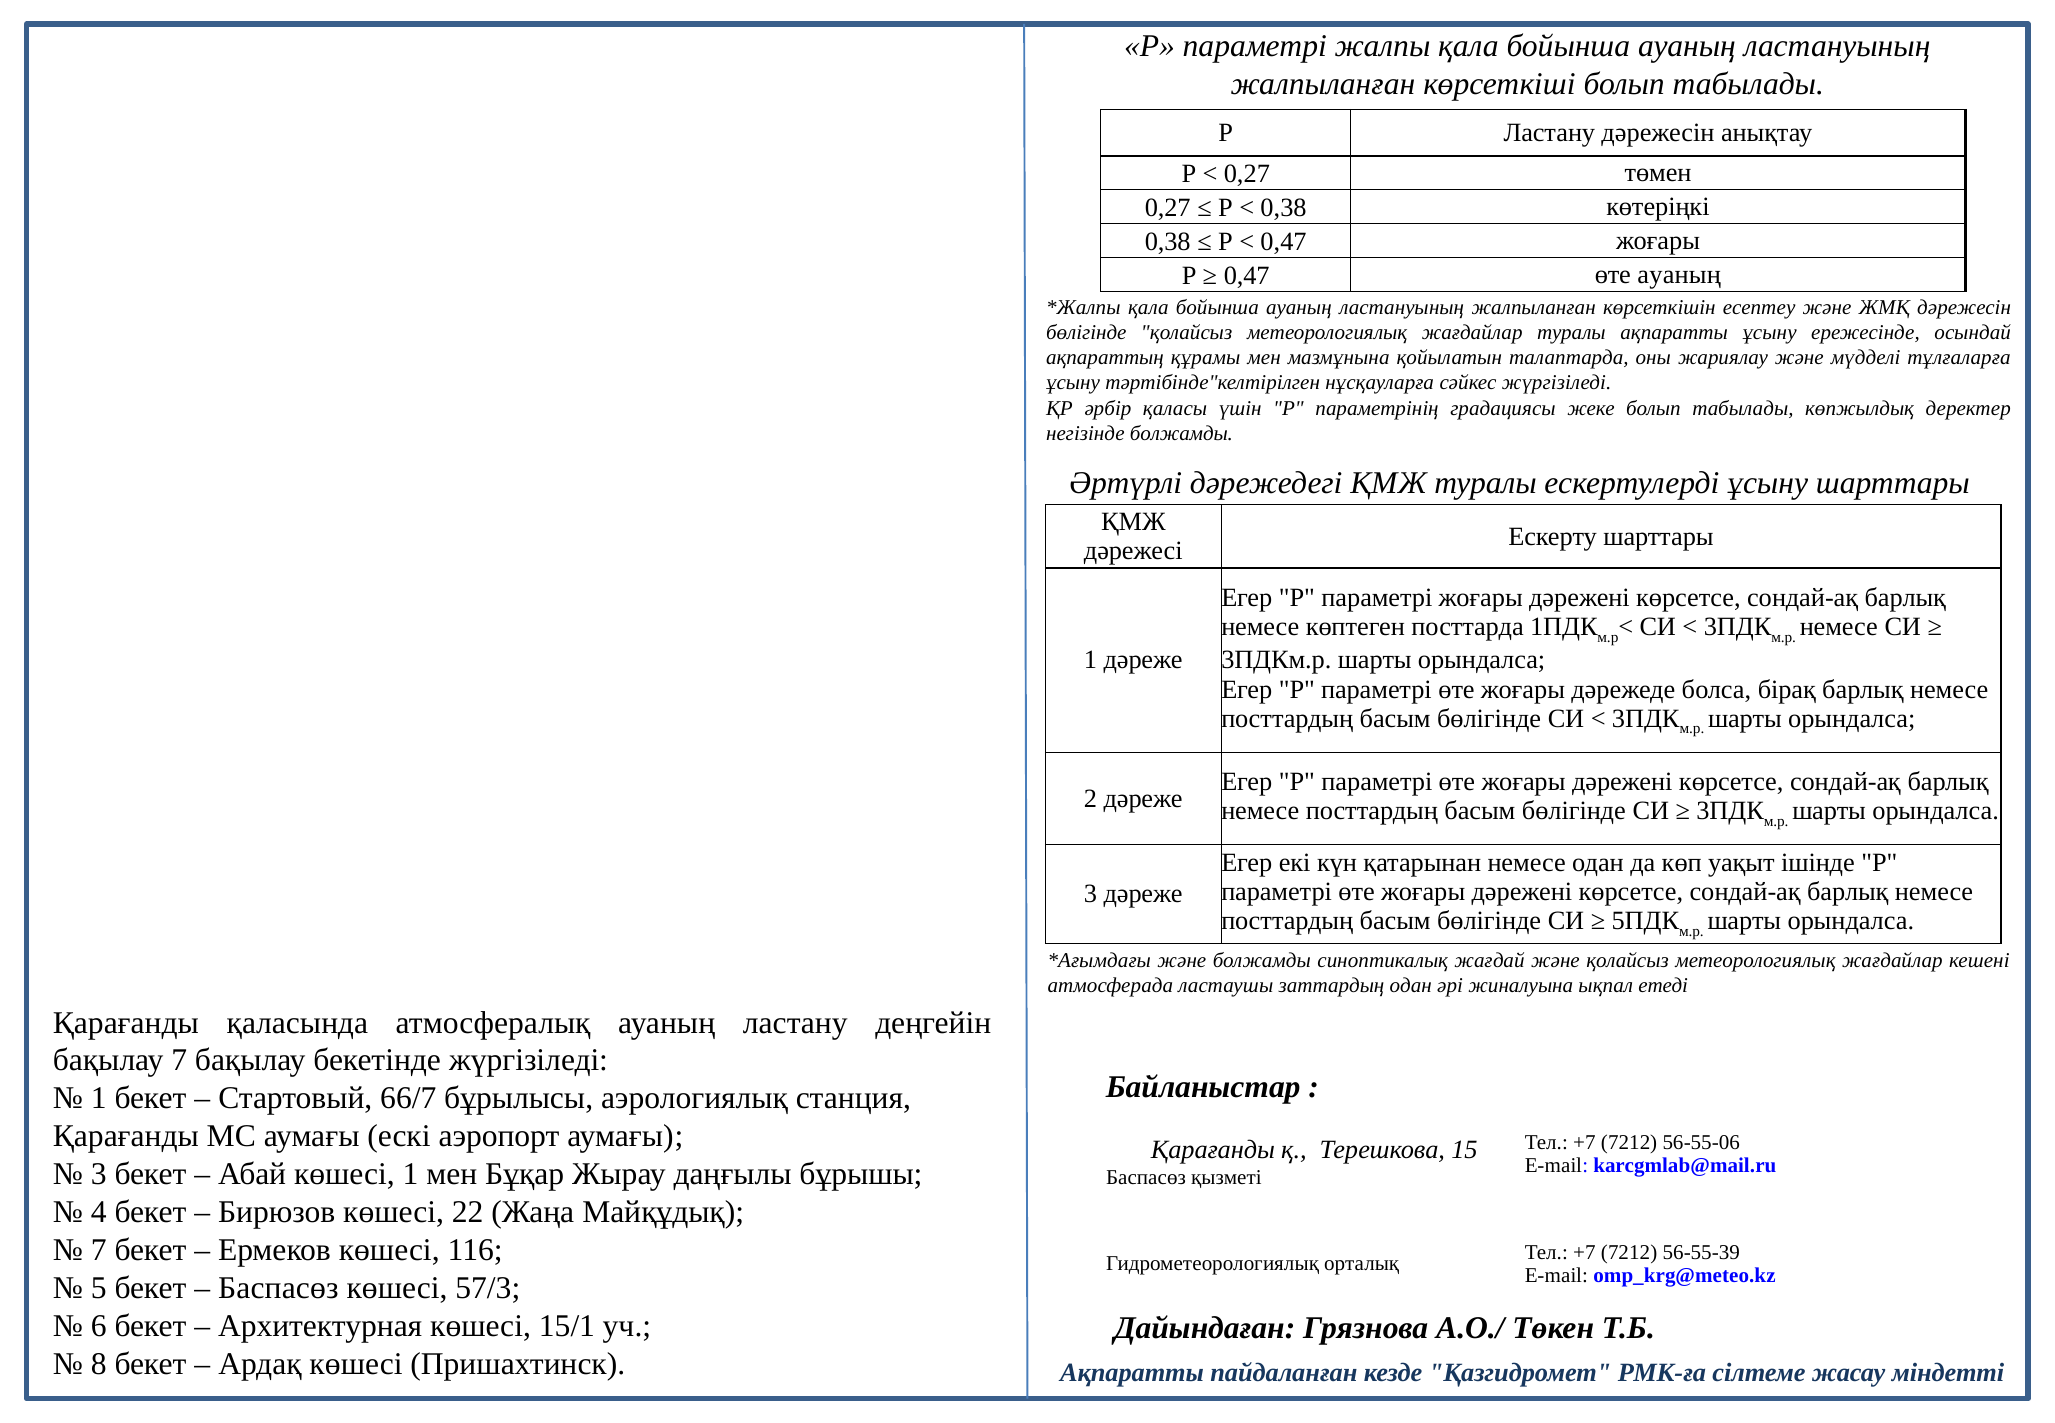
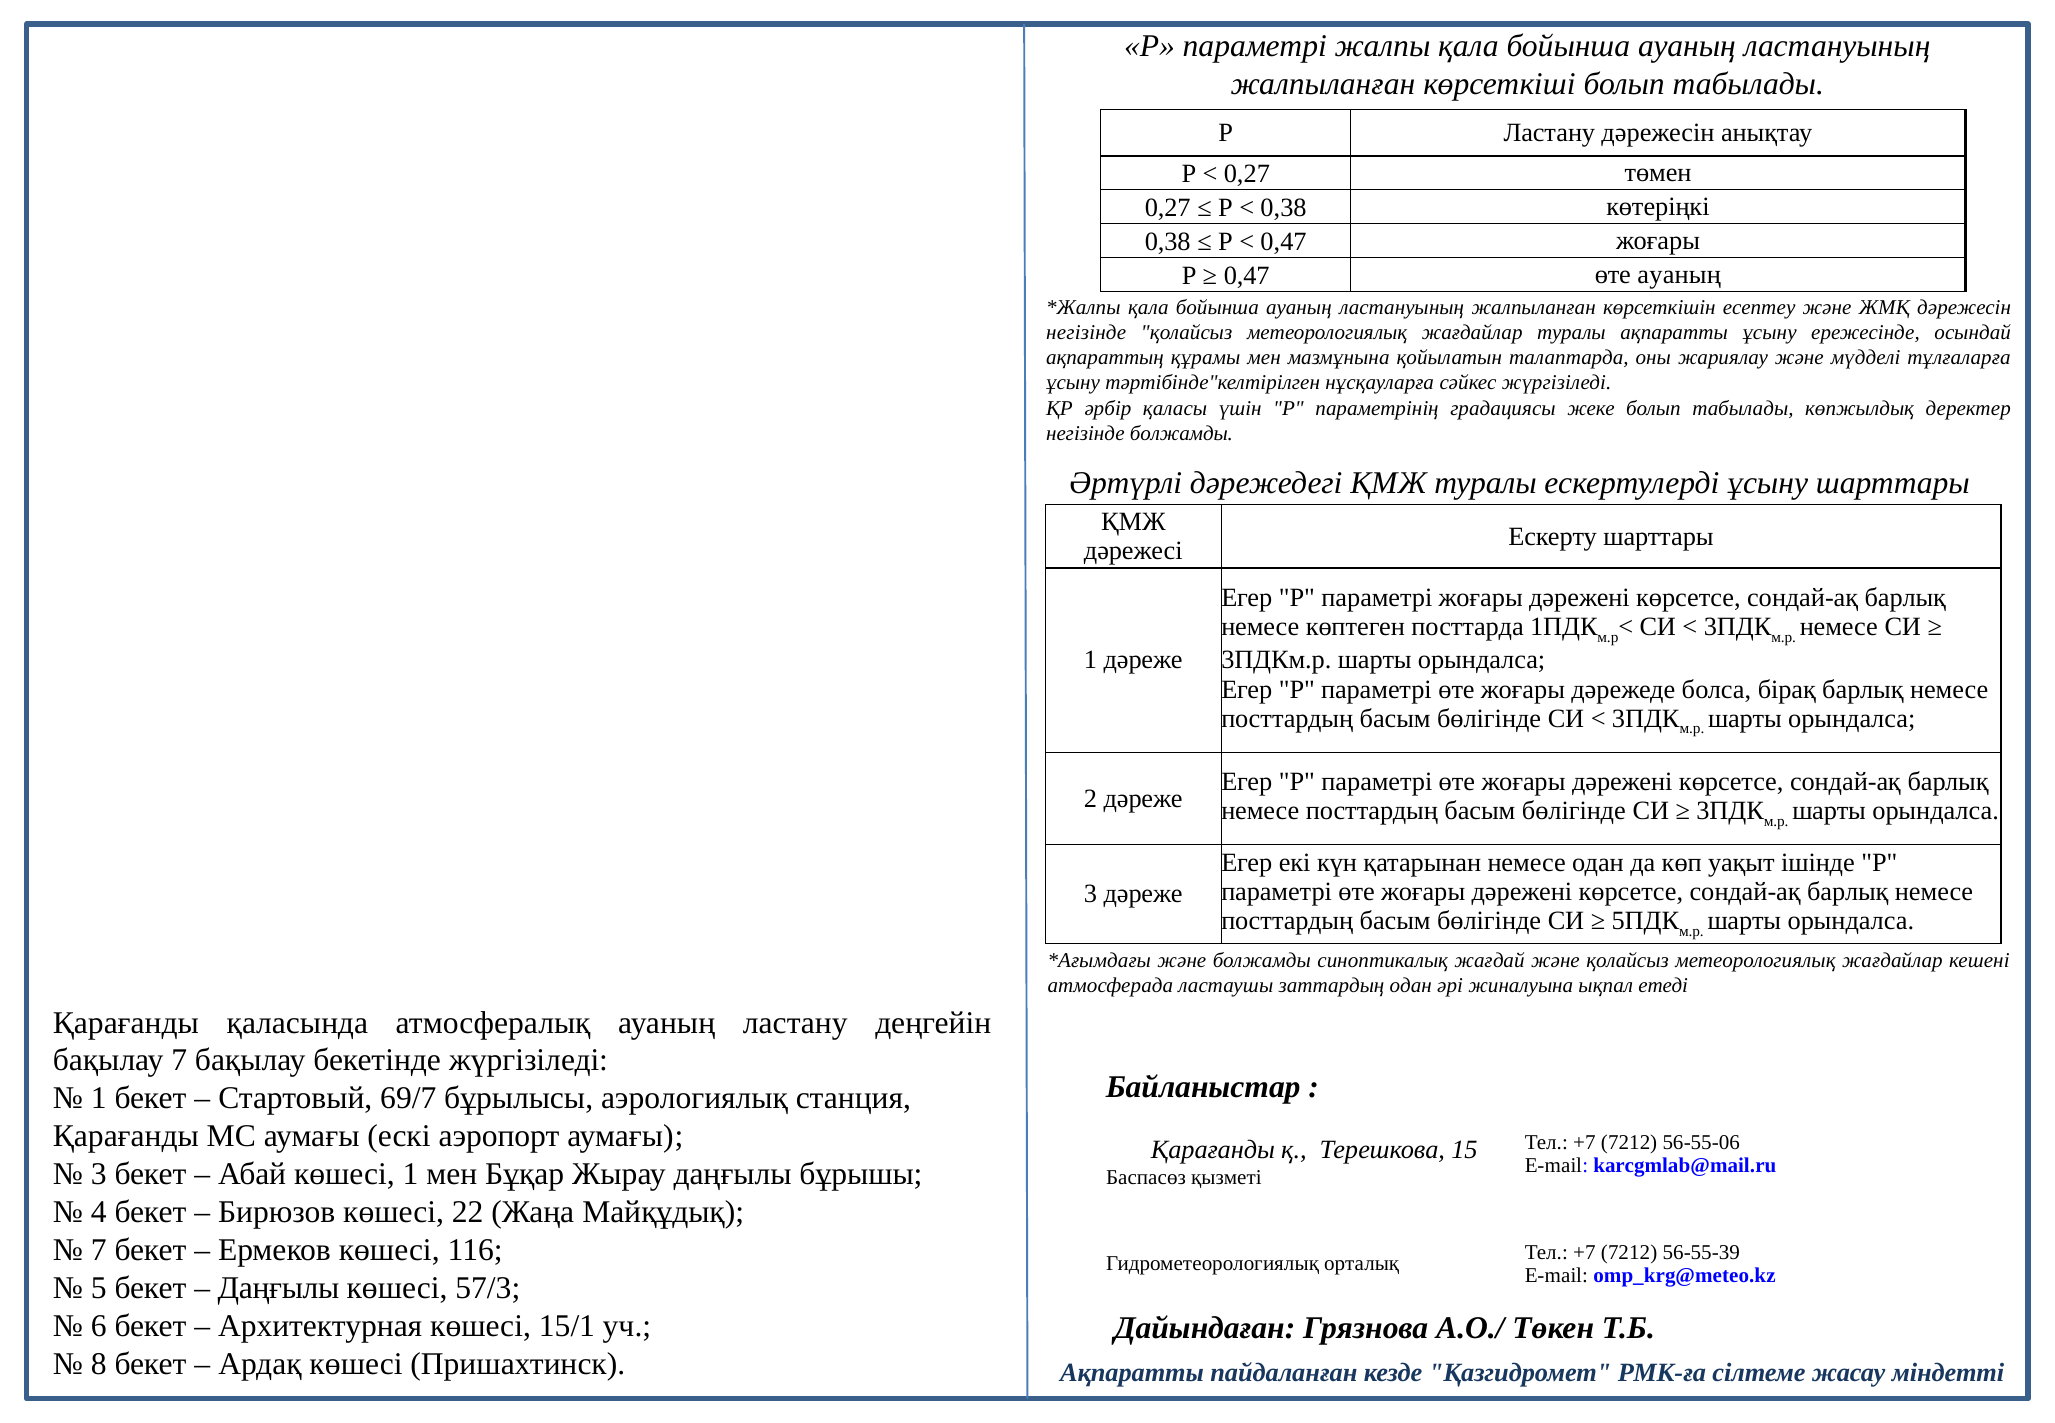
бөлігінде: бөлігінде -> негізінде (1086, 332)
66/7: 66/7 -> 69/7 (408, 1098)
Баспасөз: Баспасөз -> Даңғылы (279, 1288)
